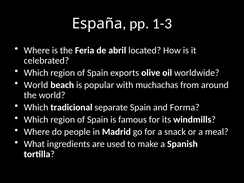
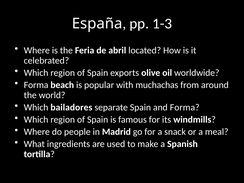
World: World -> Forma (36, 85)
tradicional: tradicional -> bailadores (71, 107)
